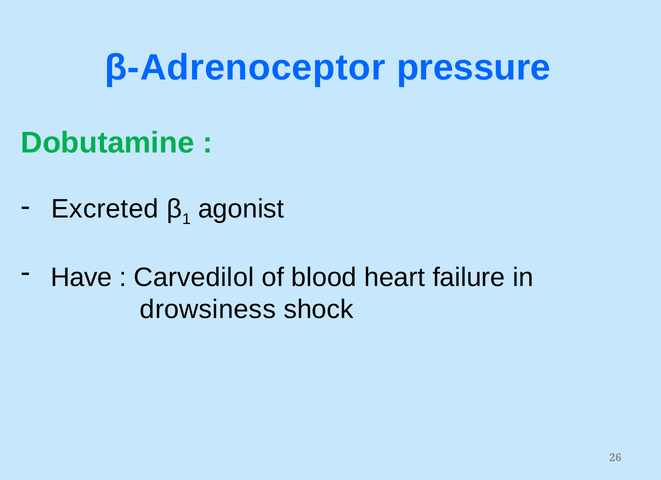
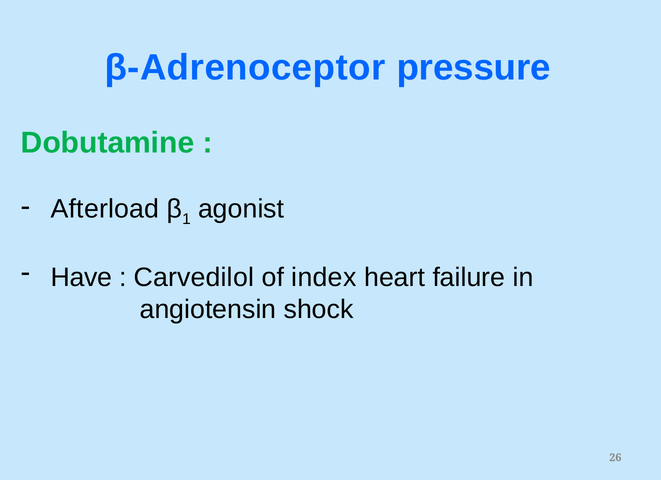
Excreted: Excreted -> Afterload (105, 209)
blood: blood -> index (324, 278)
drowsiness: drowsiness -> angiotensin (208, 310)
